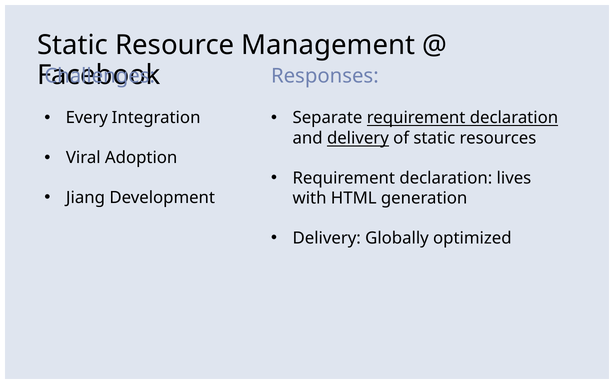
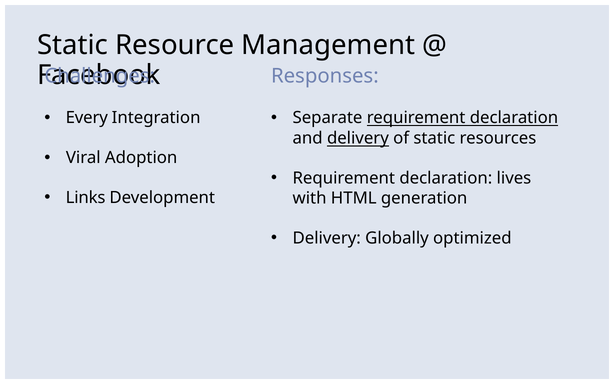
Jiang: Jiang -> Links (86, 198)
